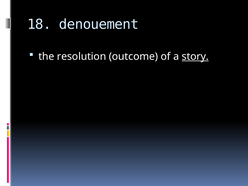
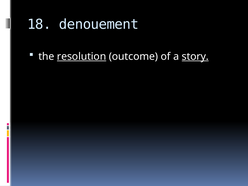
resolution underline: none -> present (82, 57)
